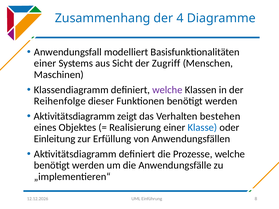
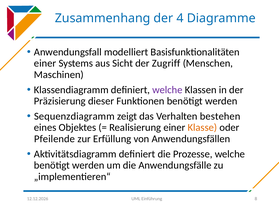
Reihenfolge: Reihenfolge -> Präzisierung (60, 101)
Aktivitätsdiagramm: Aktivitätsdiagramm -> Sequenzdiagramm (74, 116)
Klasse colour: blue -> orange (202, 128)
Einleitung: Einleitung -> Pfeilende (55, 139)
